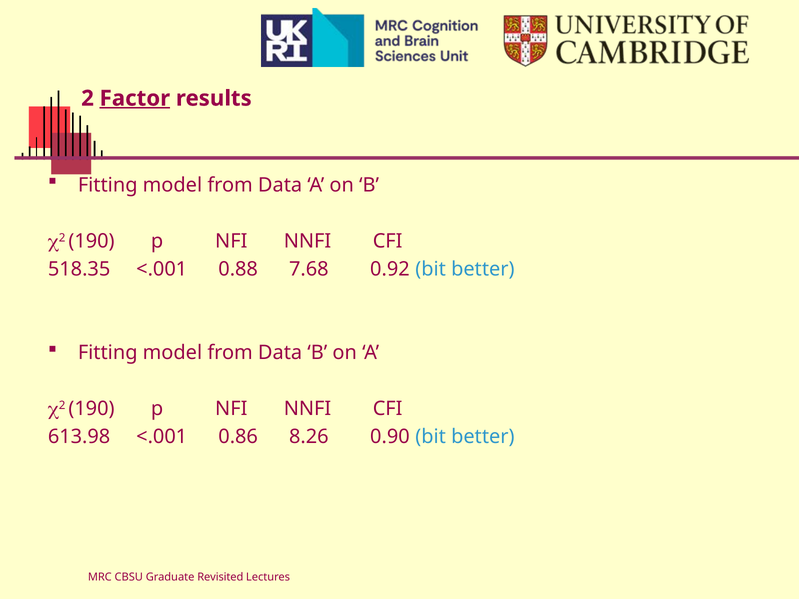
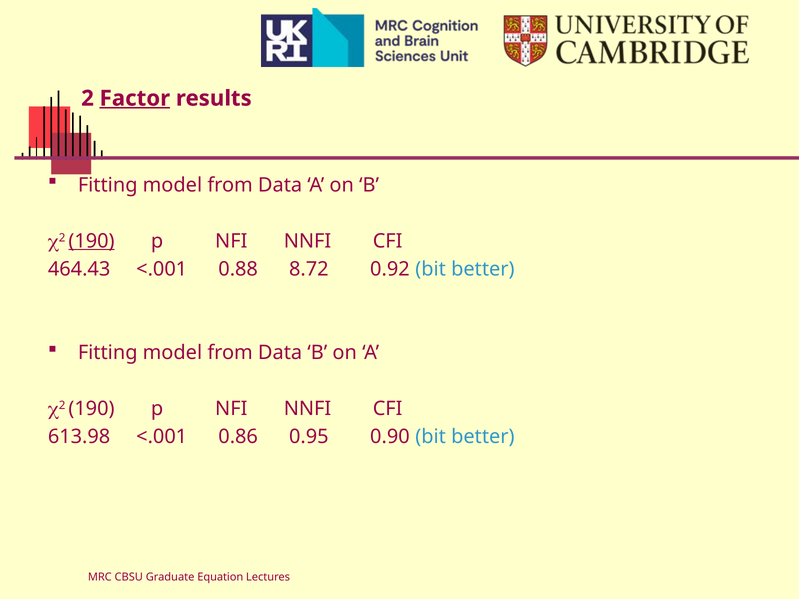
190 underline: none -> present (92, 241)
518.35: 518.35 -> 464.43 (79, 269)
7.68: 7.68 -> 8.72 (309, 269)
8.26: 8.26 -> 0.95 (309, 437)
Revisited: Revisited -> Equation (220, 577)
